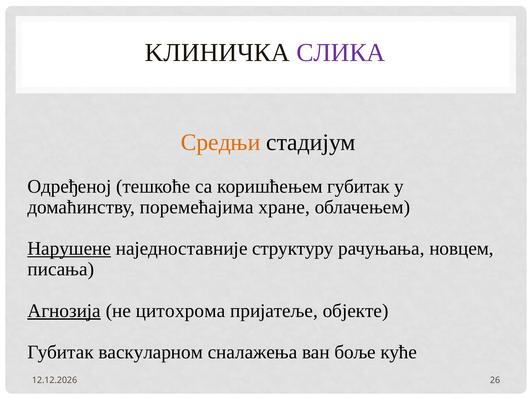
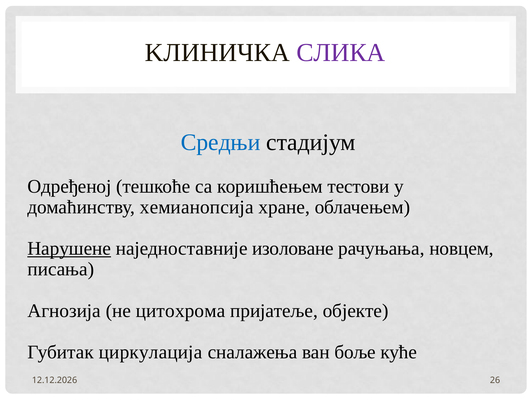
Средњи colour: orange -> blue (221, 142)
коришћењем губитак: губитак -> тестови (358, 186)
поремећајима: поремећајима -> хемианопсија (197, 207)
структуру: структуру -> изоловане (293, 249)
Агнозија underline: present -> none (64, 311)
васкуларном: васкуларном -> циркулација (151, 352)
